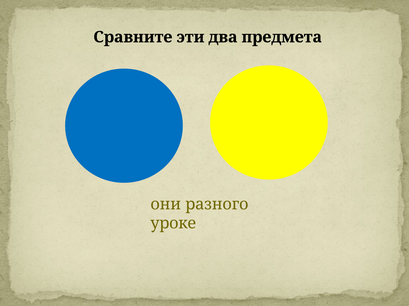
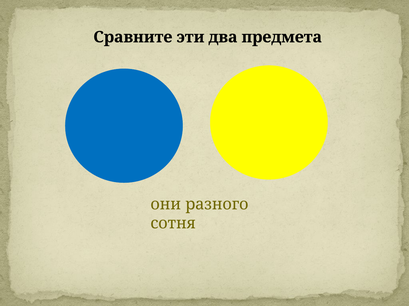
уроке: уроке -> сотня (173, 224)
